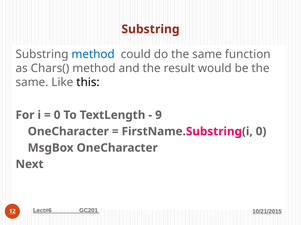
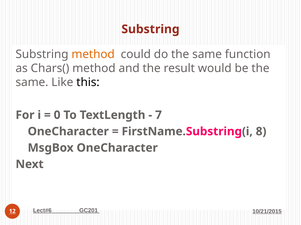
method colour: blue -> orange (93, 54)
9: 9 -> 7 (159, 115)
FirstName.Substring(i 0: 0 -> 8 (261, 132)
